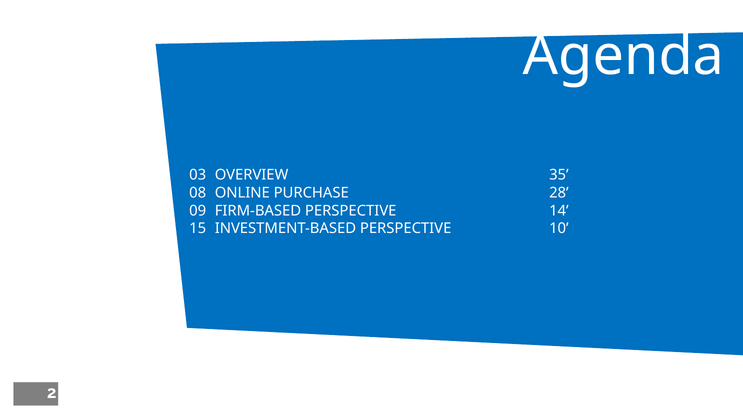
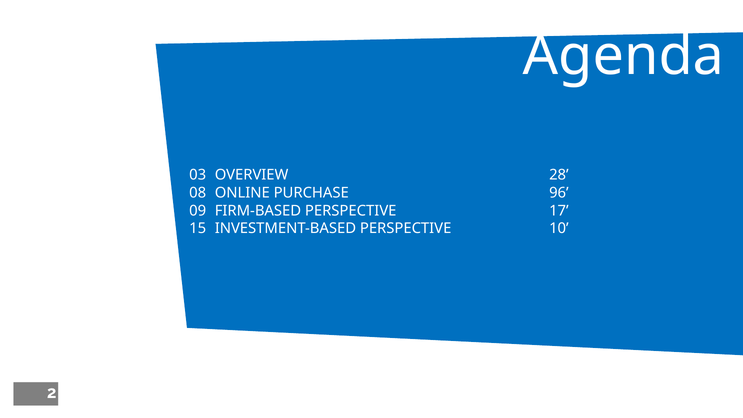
35: 35 -> 28 (559, 175)
28: 28 -> 96 (559, 193)
14: 14 -> 17 (559, 211)
